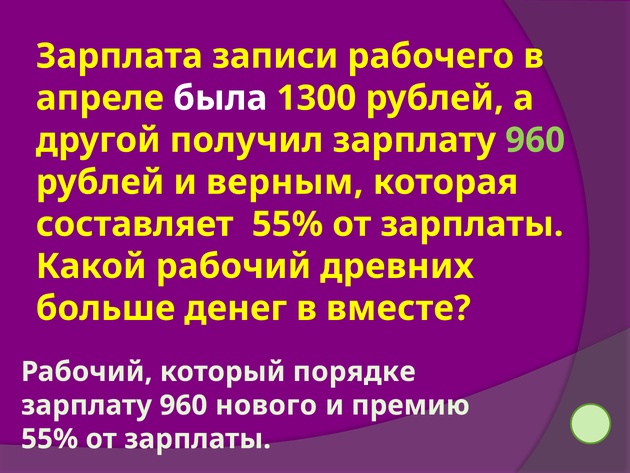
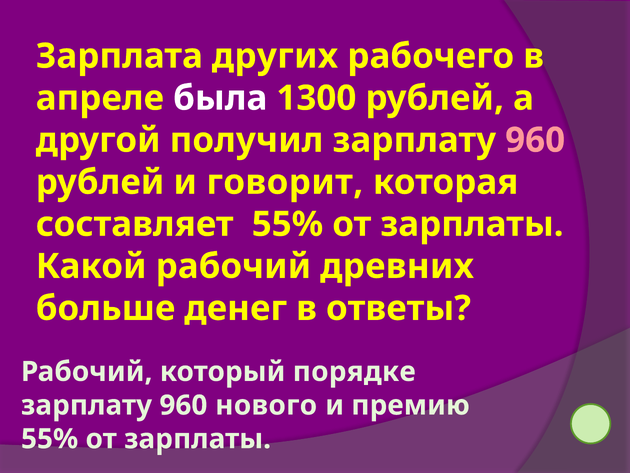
записи: записи -> других (275, 56)
960 colour: light green -> pink (535, 140)
верным: верным -> говорит (285, 182)
вместе: вместе -> ответы (398, 308)
